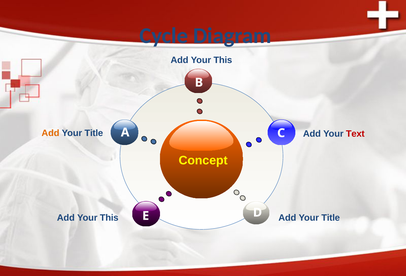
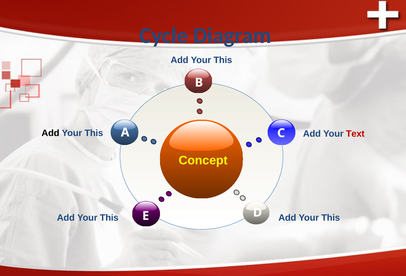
Add colour: orange -> black (51, 133)
Title: Title -> This (94, 133)
Title: Title -> This (331, 218)
